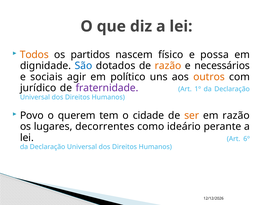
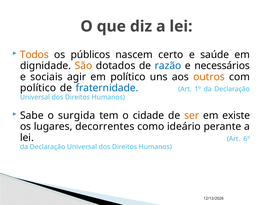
partidos: partidos -> públicos (90, 55)
físico: físico -> certo (171, 55)
possa: possa -> saúde (215, 55)
São colour: blue -> orange (84, 66)
razão colour: orange -> blue (168, 66)
jurídico: jurídico -> político (38, 88)
fraternidade colour: purple -> blue (107, 88)
Povo: Povo -> Sabe (32, 115)
querem: querem -> surgida (77, 115)
em razão: razão -> existe (236, 115)
